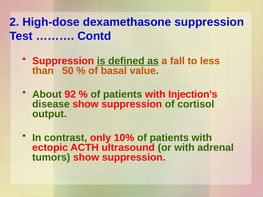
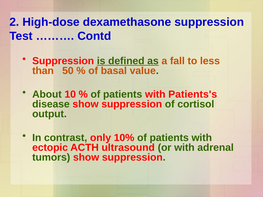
92: 92 -> 10 (70, 94)
Injection's: Injection's -> Patients's (193, 94)
